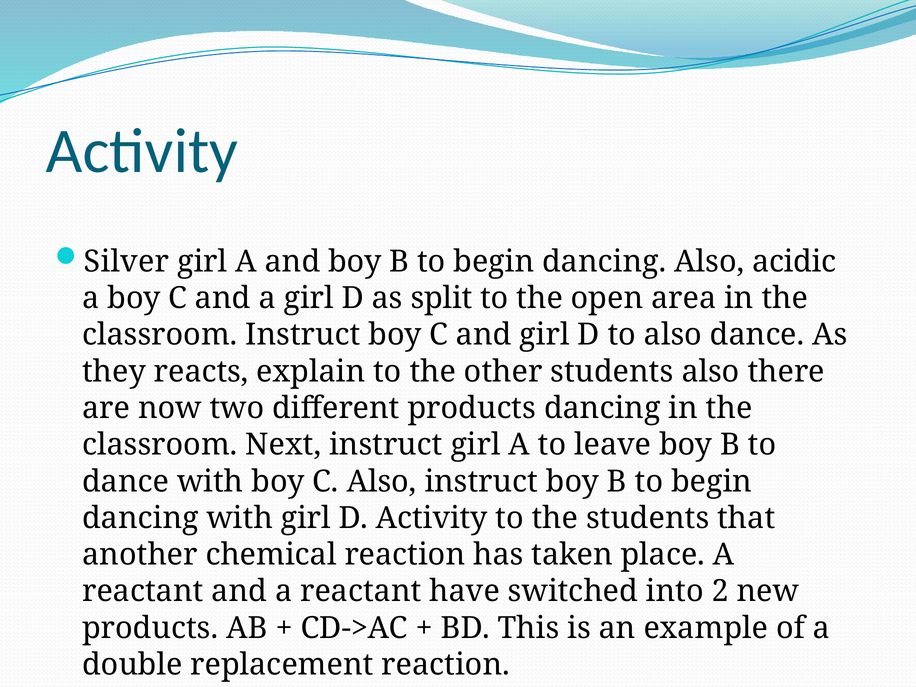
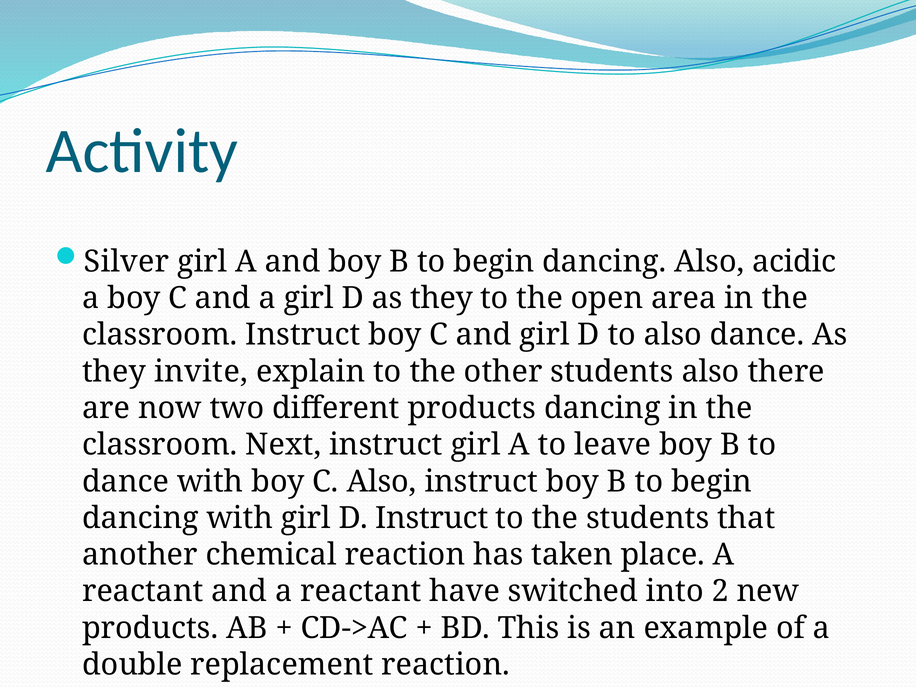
D as split: split -> they (442, 298)
reacts: reacts -> invite (201, 372)
D Activity: Activity -> Instruct (432, 518)
